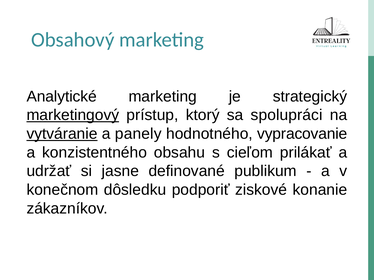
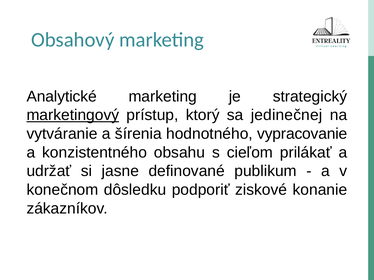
spolupráci: spolupráci -> jedinečnej (287, 115)
vytváranie underline: present -> none (62, 134)
panely: panely -> šírenia (138, 134)
